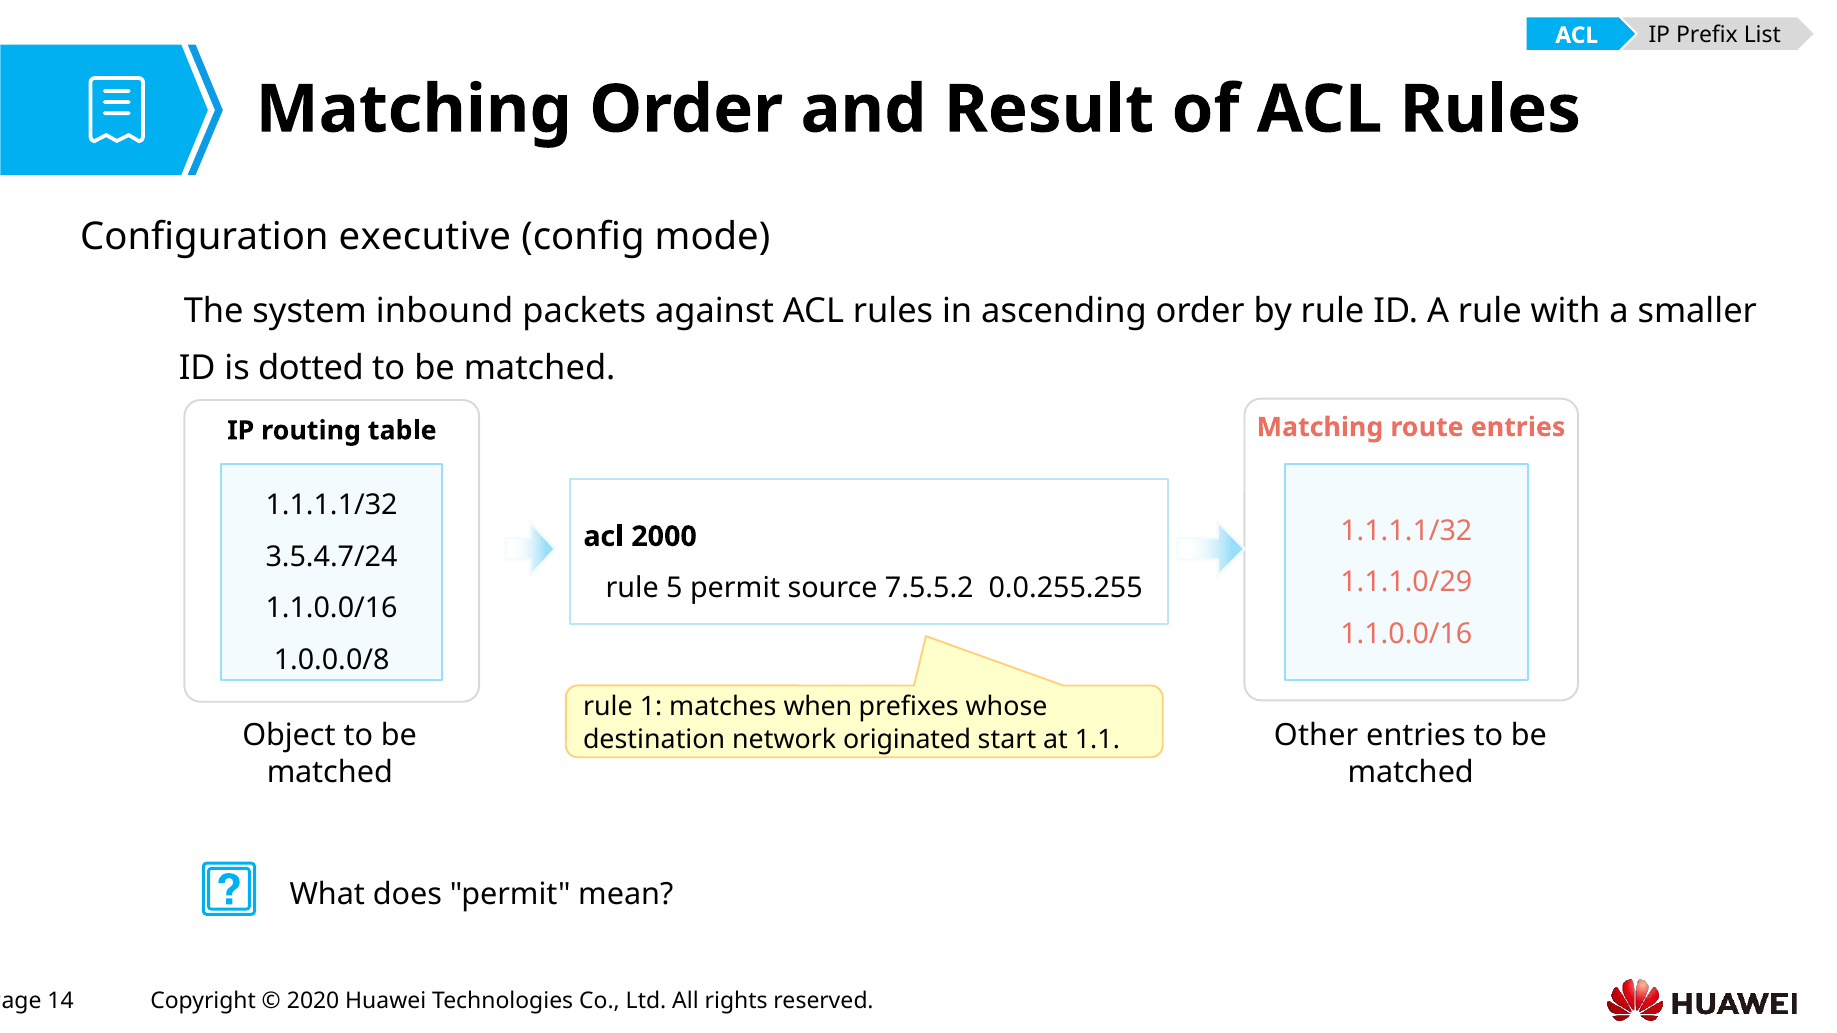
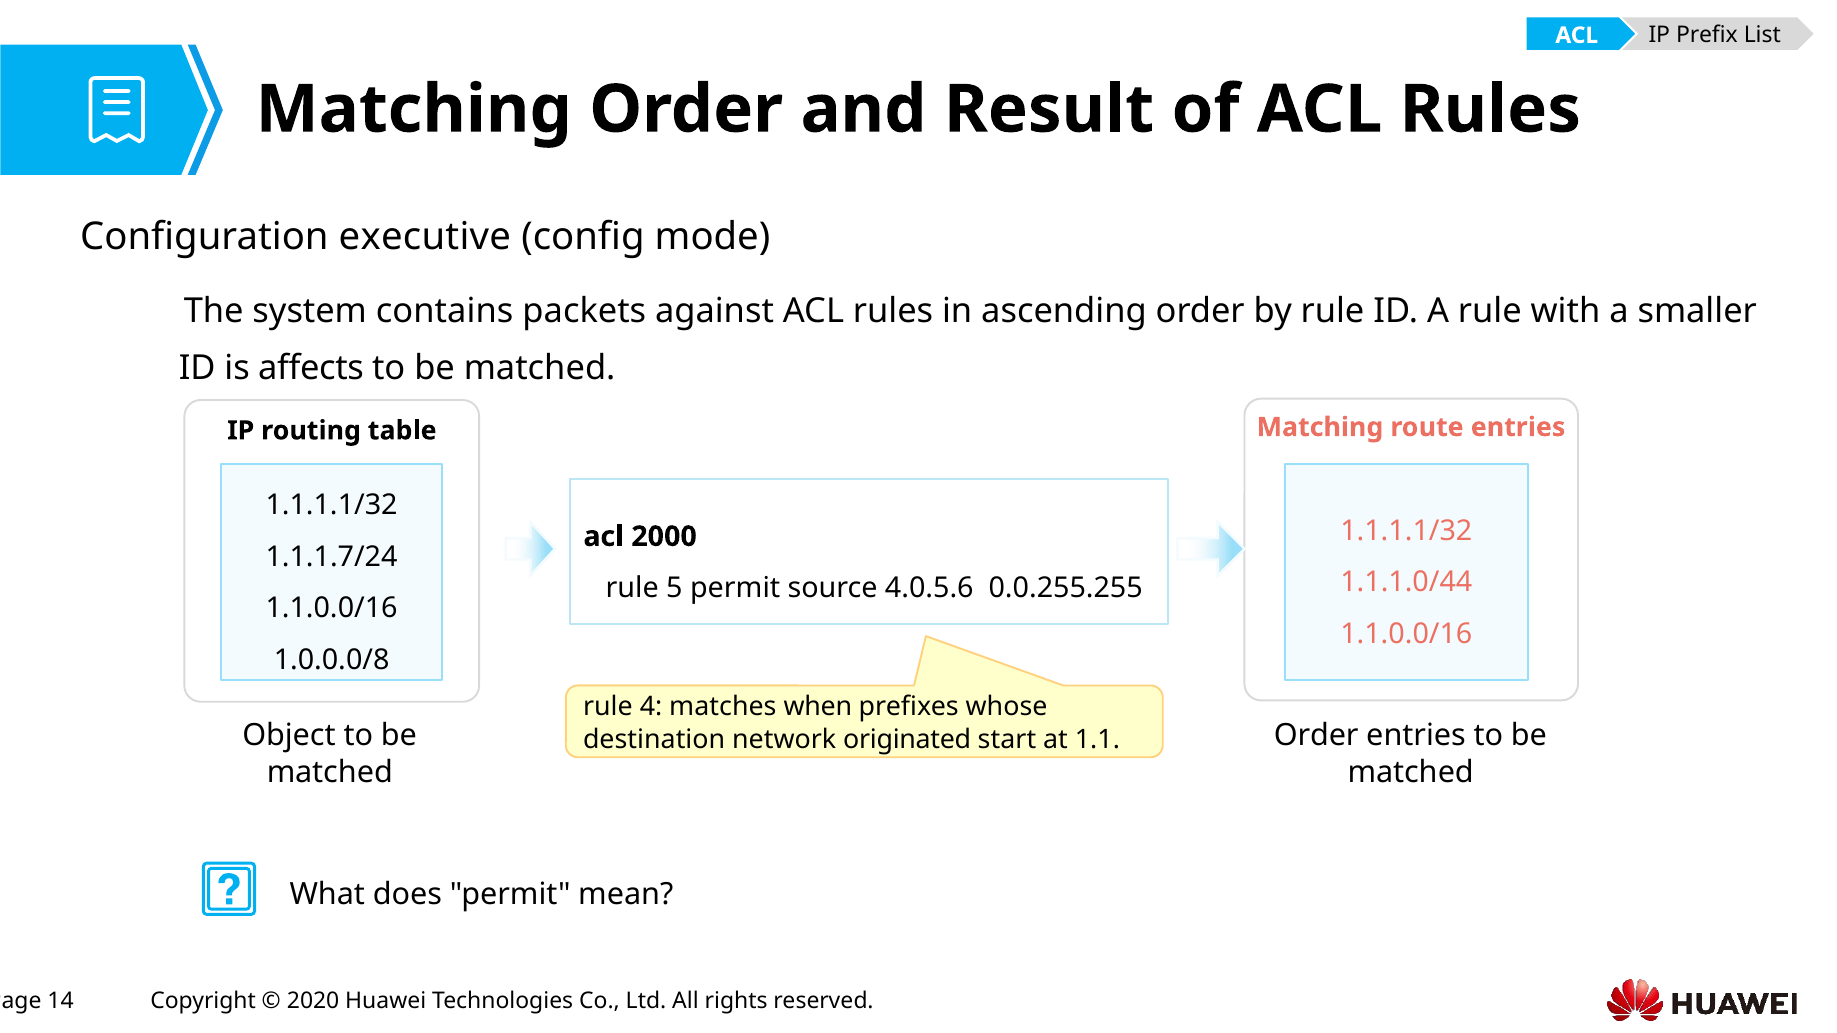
inbound: inbound -> contains (445, 311)
dotted: dotted -> affects (311, 369)
3.5.4.7/24: 3.5.4.7/24 -> 1.1.1.7/24 (332, 557)
1.1.1.0/29: 1.1.1.0/29 -> 1.1.1.0/44 (1406, 583)
7.5.5.2: 7.5.5.2 -> 4.0.5.6 (929, 588)
1: 1 -> 4 (651, 707)
Other: Other -> Order (1316, 736)
